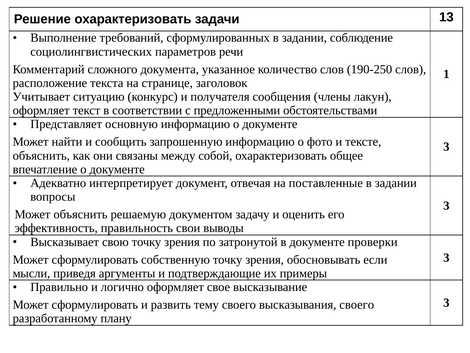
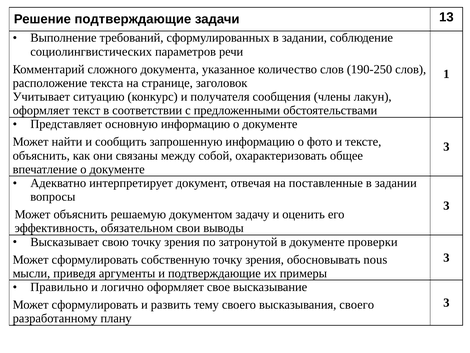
Решение охарактеризовать: охарактеризовать -> подтверждающие (133, 19)
правильность: правильность -> обязательном (137, 228)
если: если -> nous (375, 259)
